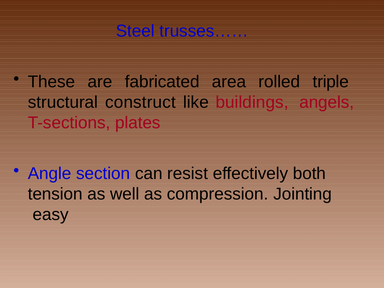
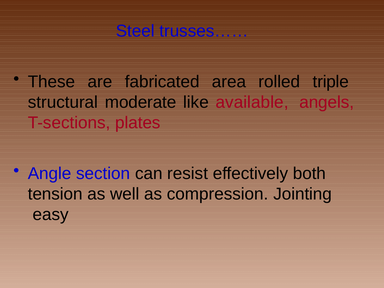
construct: construct -> moderate (141, 102)
buildings: buildings -> available (252, 102)
